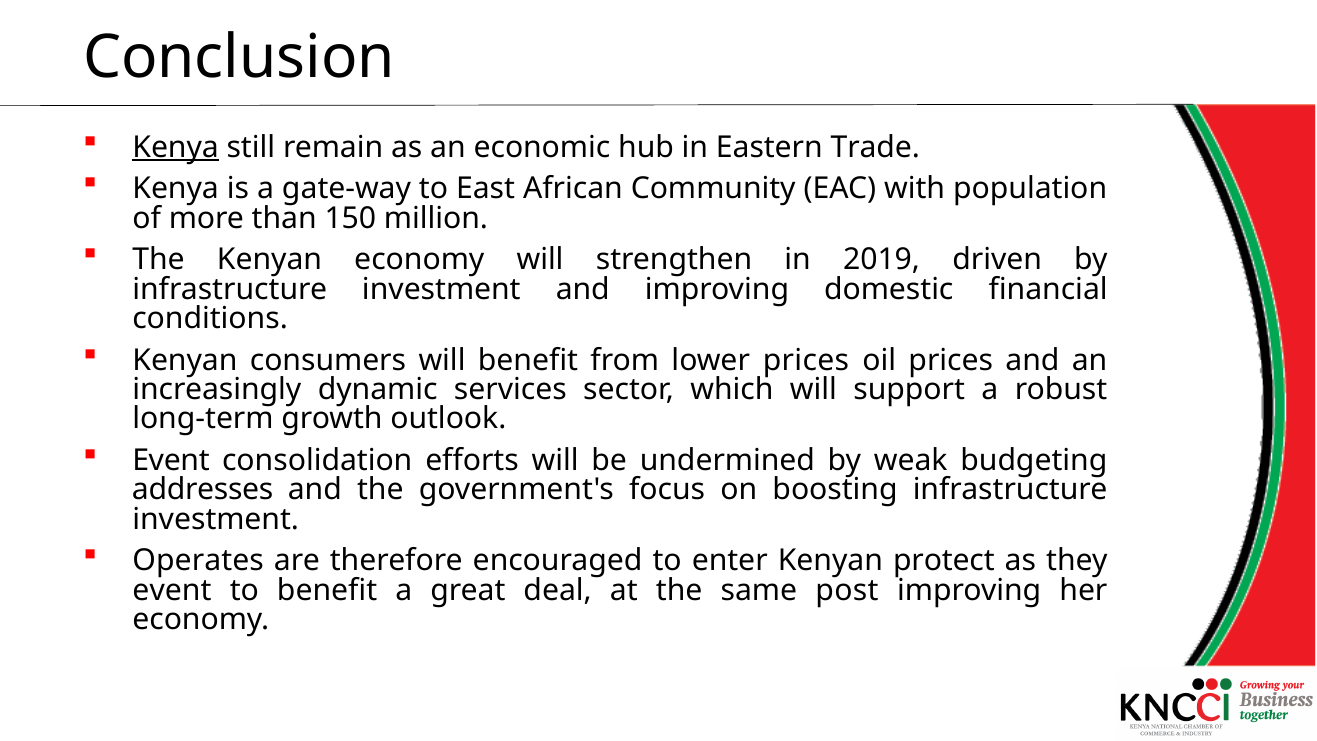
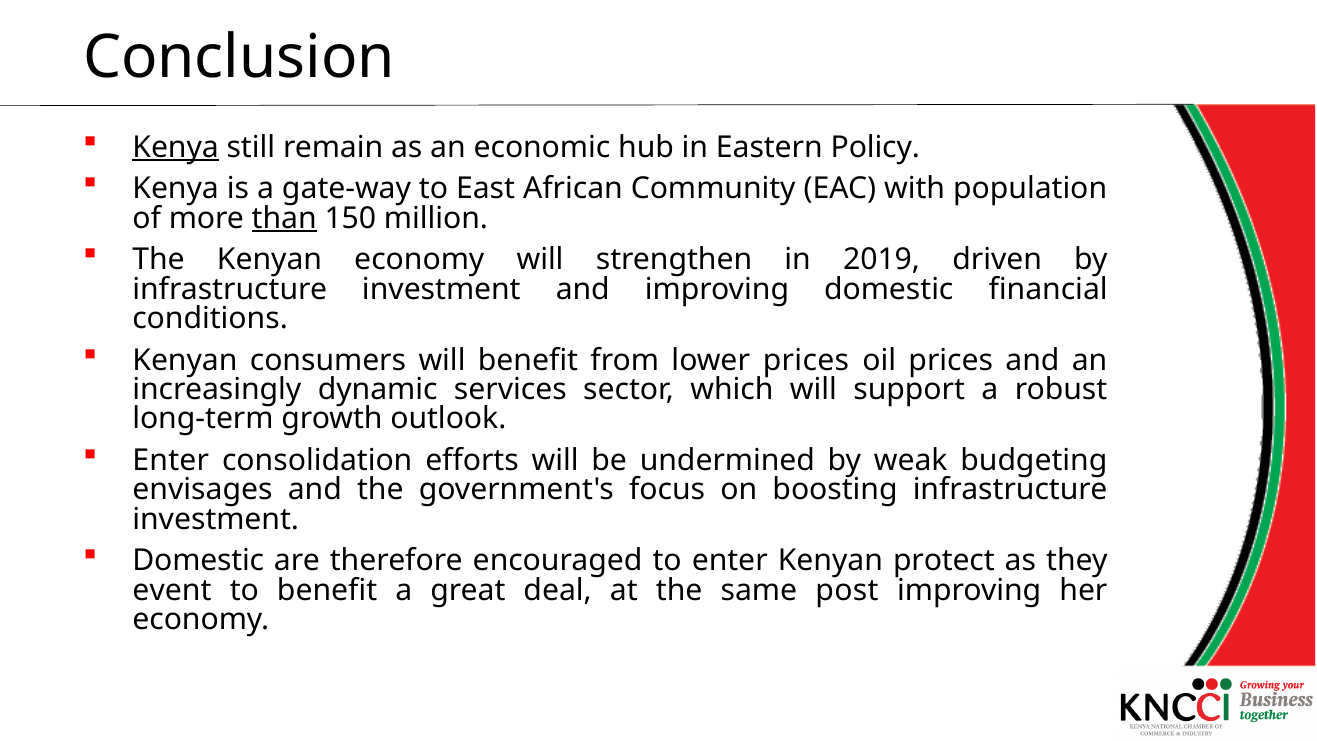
Trade: Trade -> Policy (875, 147)
than underline: none -> present (284, 218)
Event: Event -> Enter (171, 460)
addresses: addresses -> envisages (202, 490)
Operates: Operates -> Domestic (198, 561)
